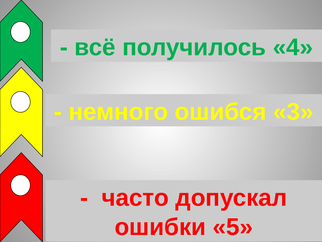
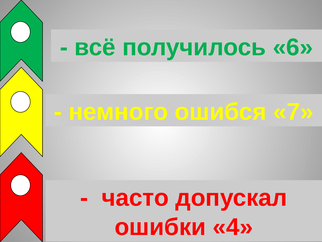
4: 4 -> 6 (293, 47)
3: 3 -> 7 (293, 112)
5: 5 -> 4 (233, 227)
